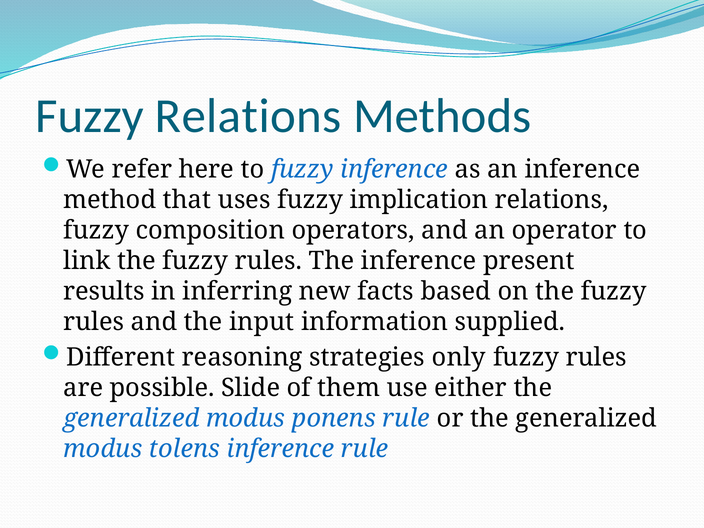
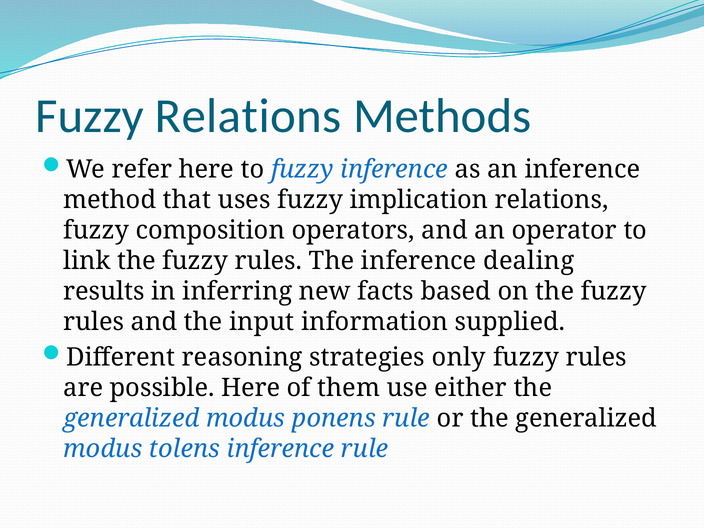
present: present -> dealing (529, 261)
possible Slide: Slide -> Here (251, 388)
